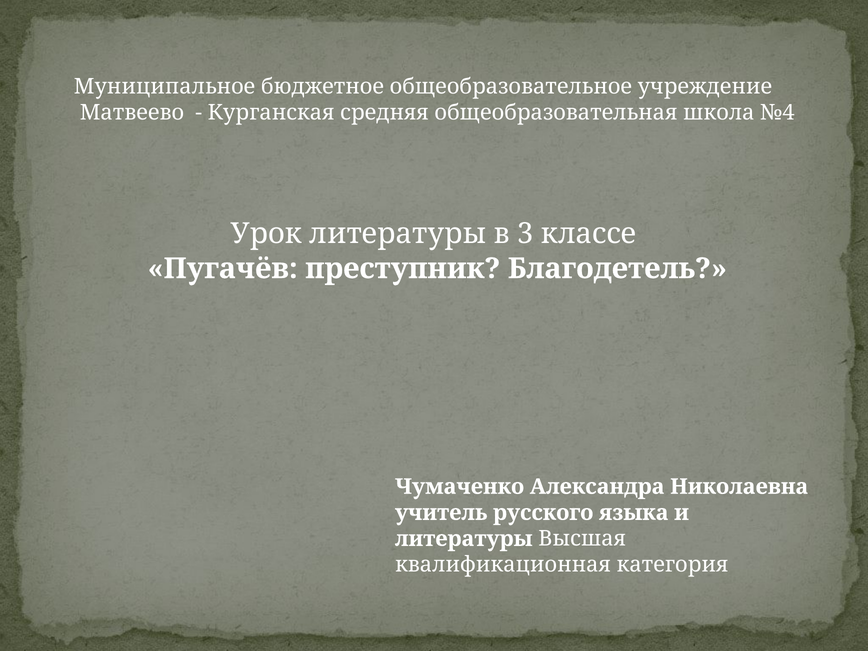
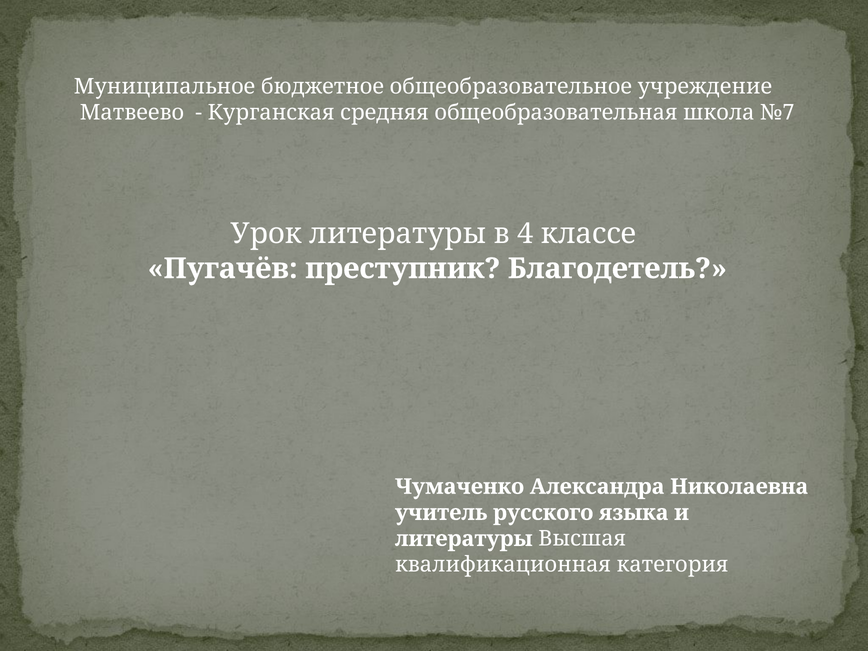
№4: №4 -> №7 (777, 113)
3: 3 -> 4 (525, 234)
